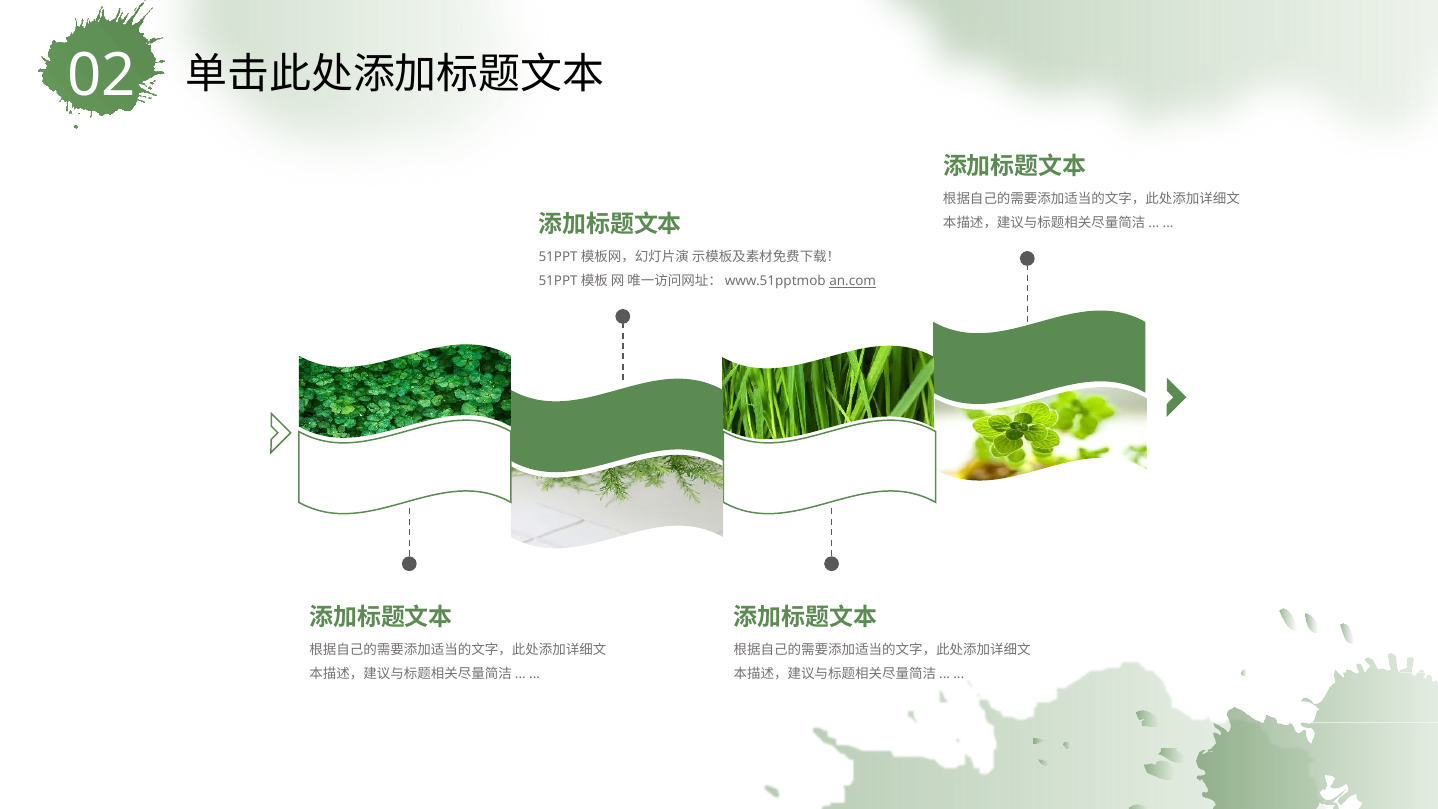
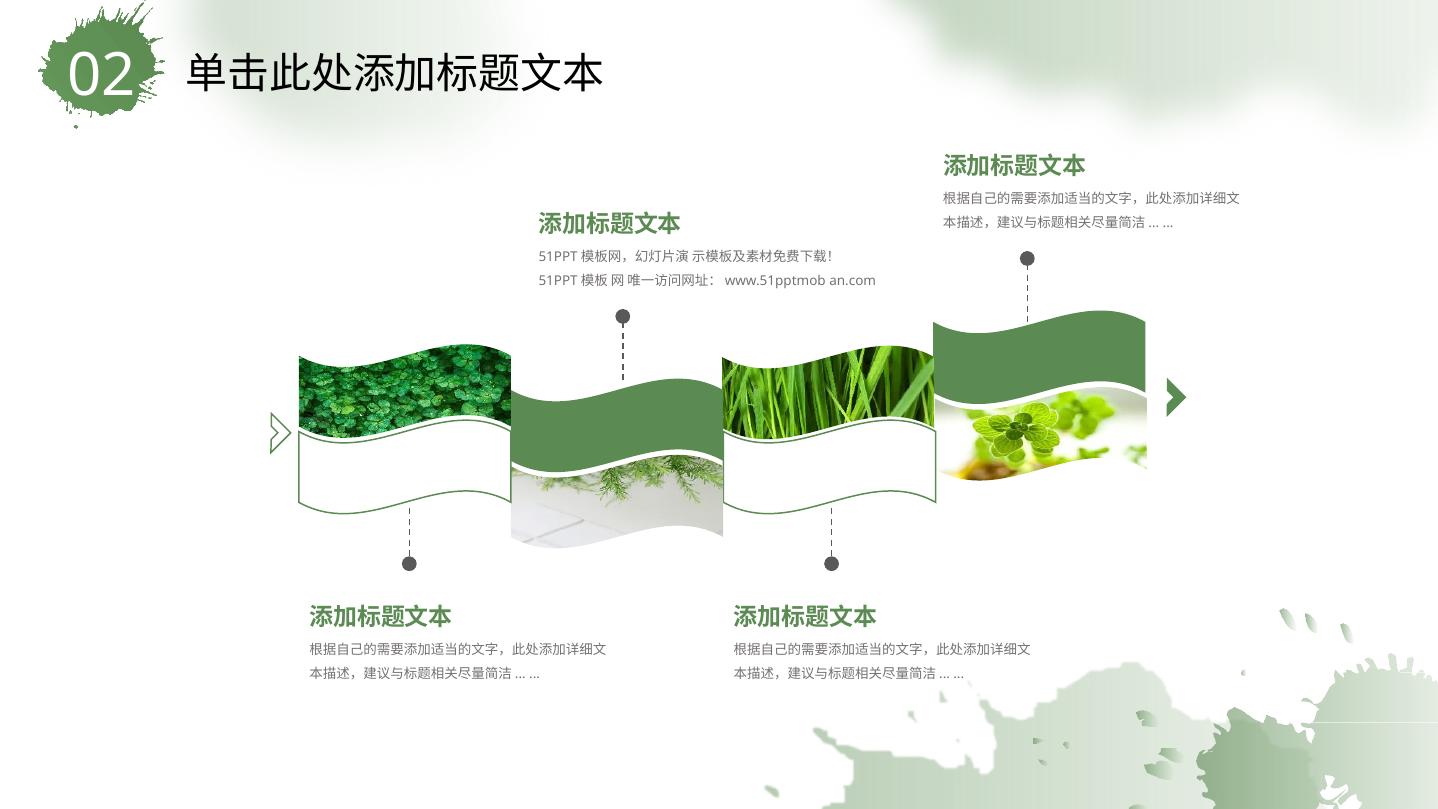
an.com underline: present -> none (853, 281)
